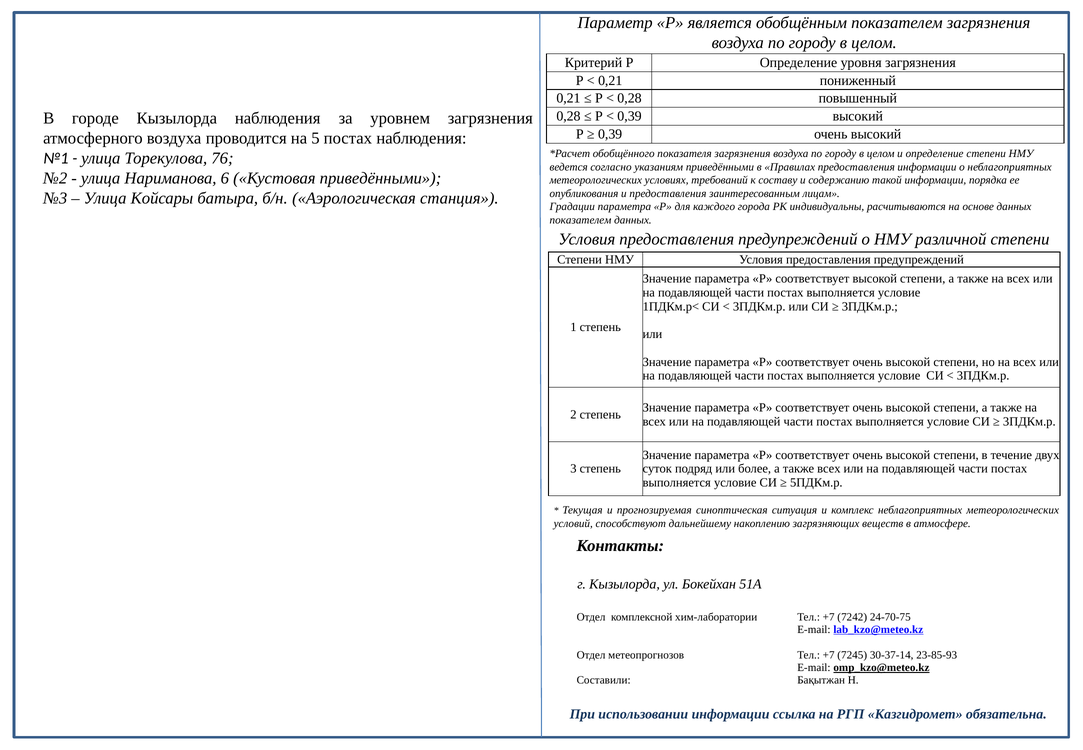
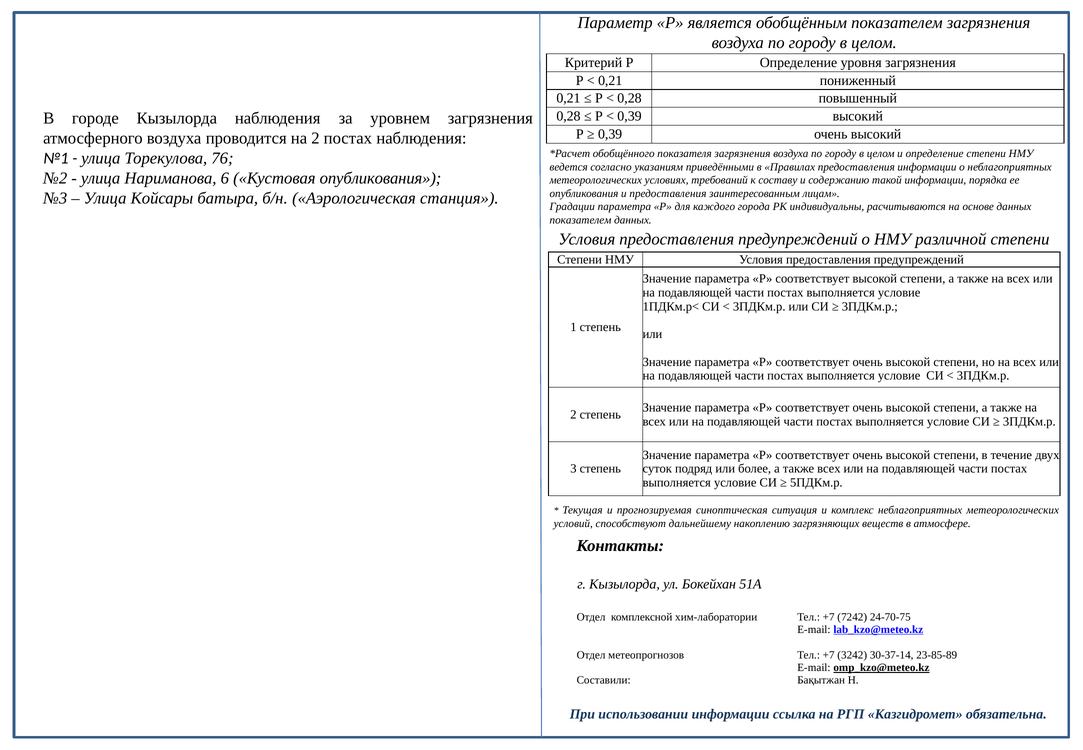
на 5: 5 -> 2 (315, 138)
Кустовая приведёнными: приведёнными -> опубликования (381, 178)
7245: 7245 -> 3242 (852, 655)
23-85-93: 23-85-93 -> 23-85-89 (937, 655)
